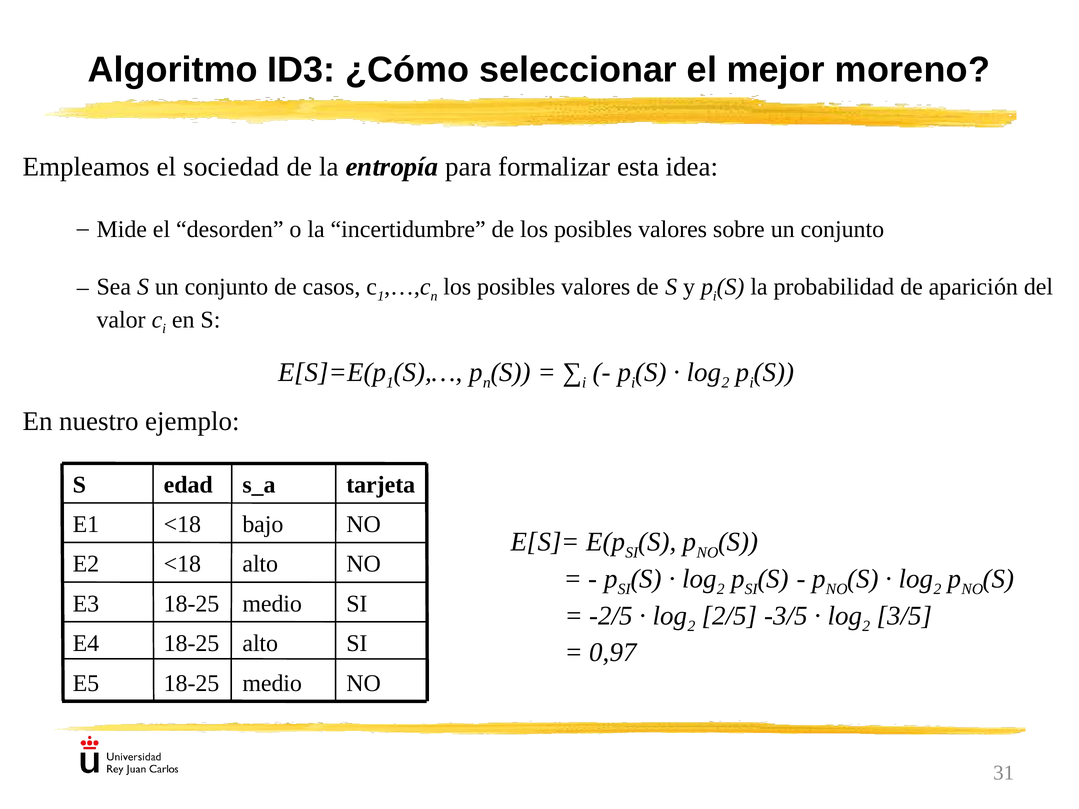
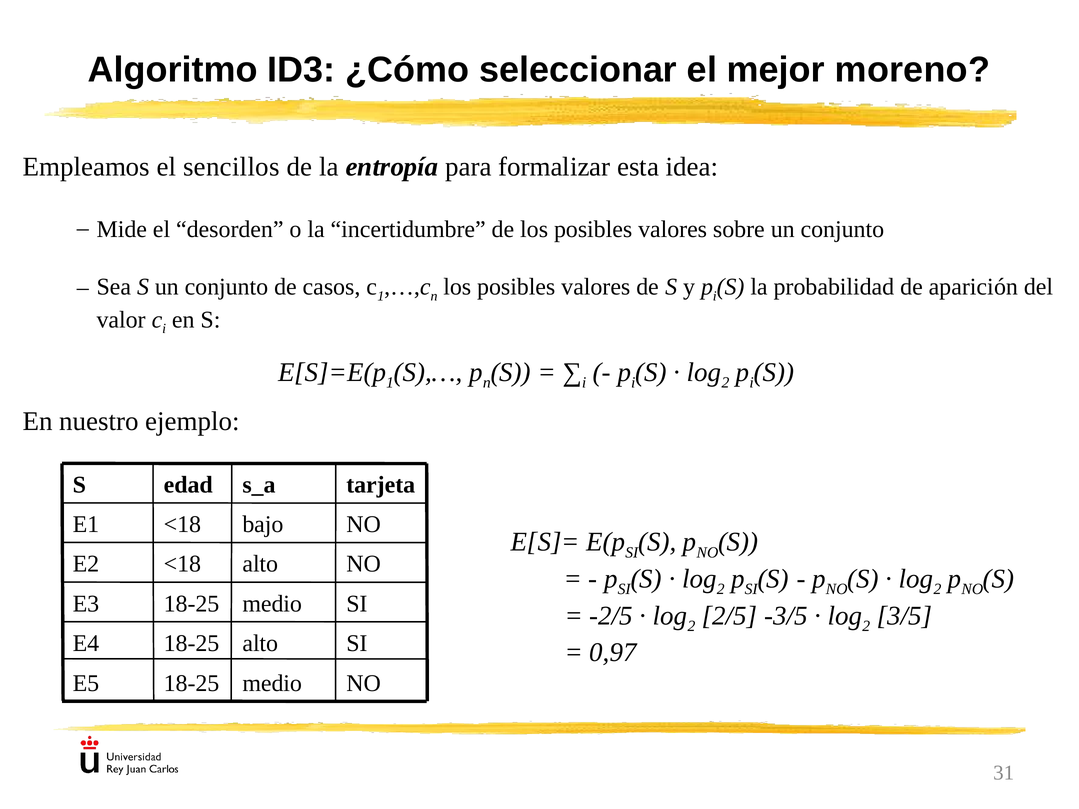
sociedad: sociedad -> sencillos (231, 167)
